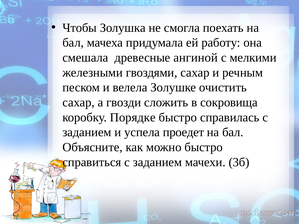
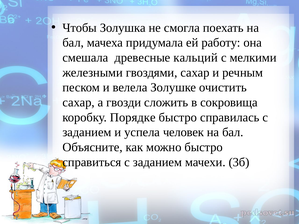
ангиной: ангиной -> кальций (196, 58)
проедет: проедет -> человек (183, 132)
